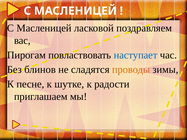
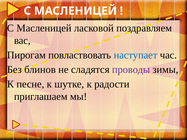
проводы colour: orange -> purple (131, 70)
